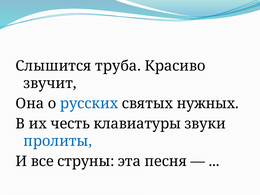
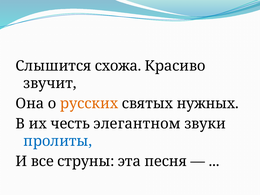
труба: труба -> схожа (118, 66)
русских colour: blue -> orange (89, 104)
клавиатуры: клавиатуры -> элегантном (137, 124)
